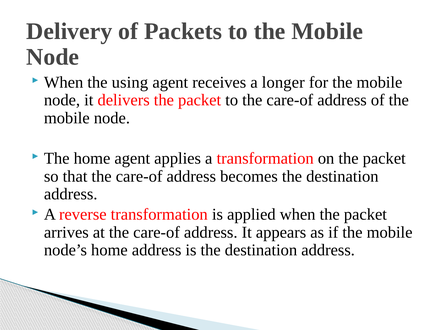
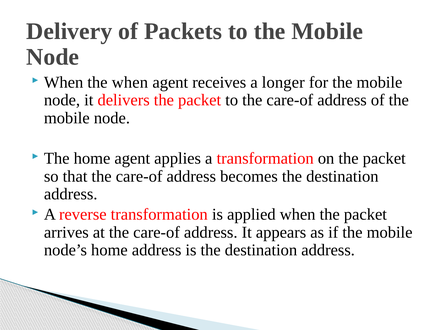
the using: using -> when (130, 82)
